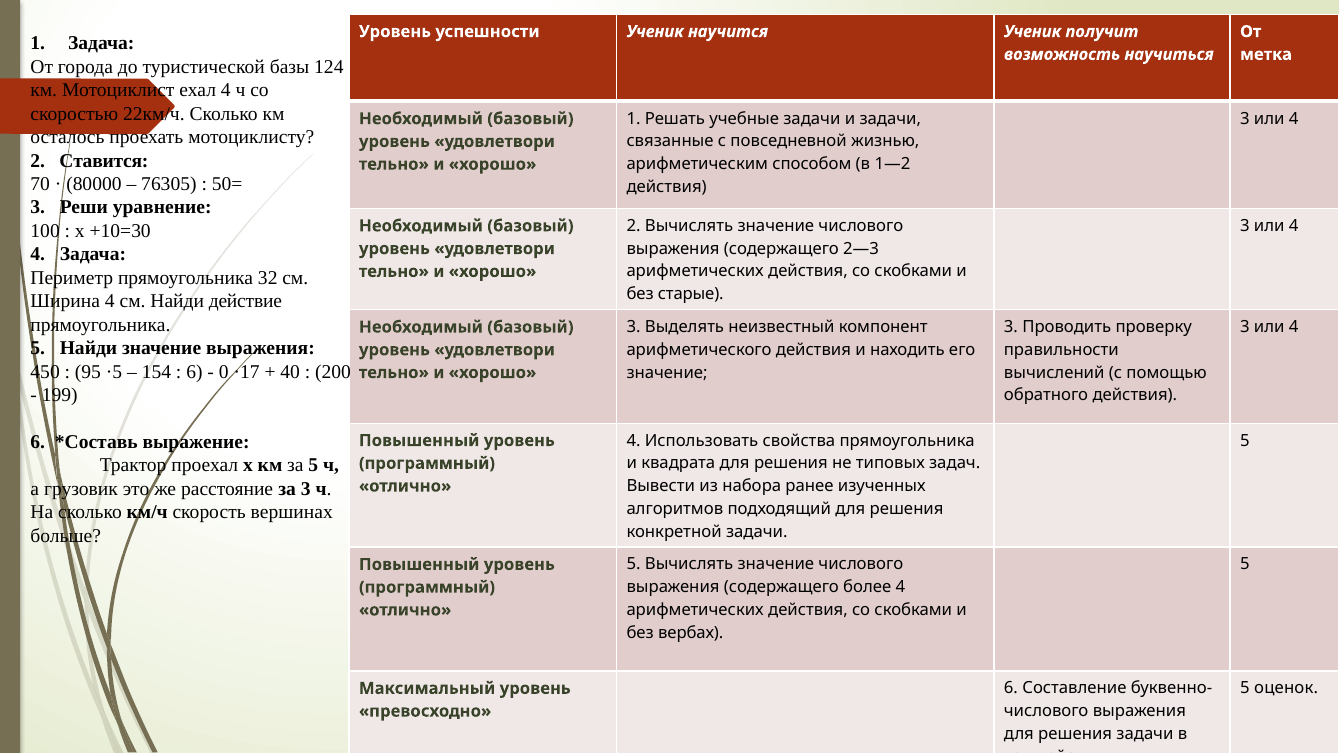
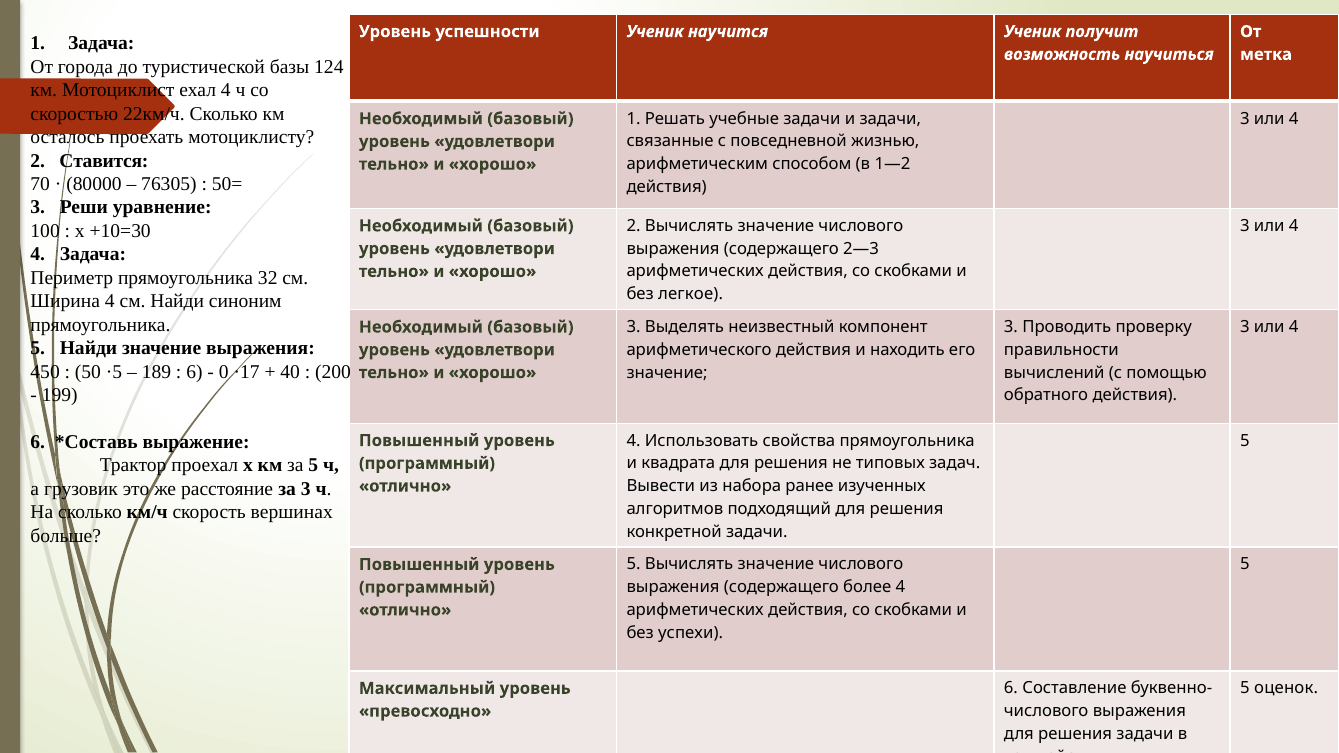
старые: старые -> легкое (691, 294)
действие: действие -> синоним (245, 301)
95: 95 -> 50 (88, 372)
154: 154 -> 189 (156, 372)
вербах: вербах -> успехи (691, 633)
